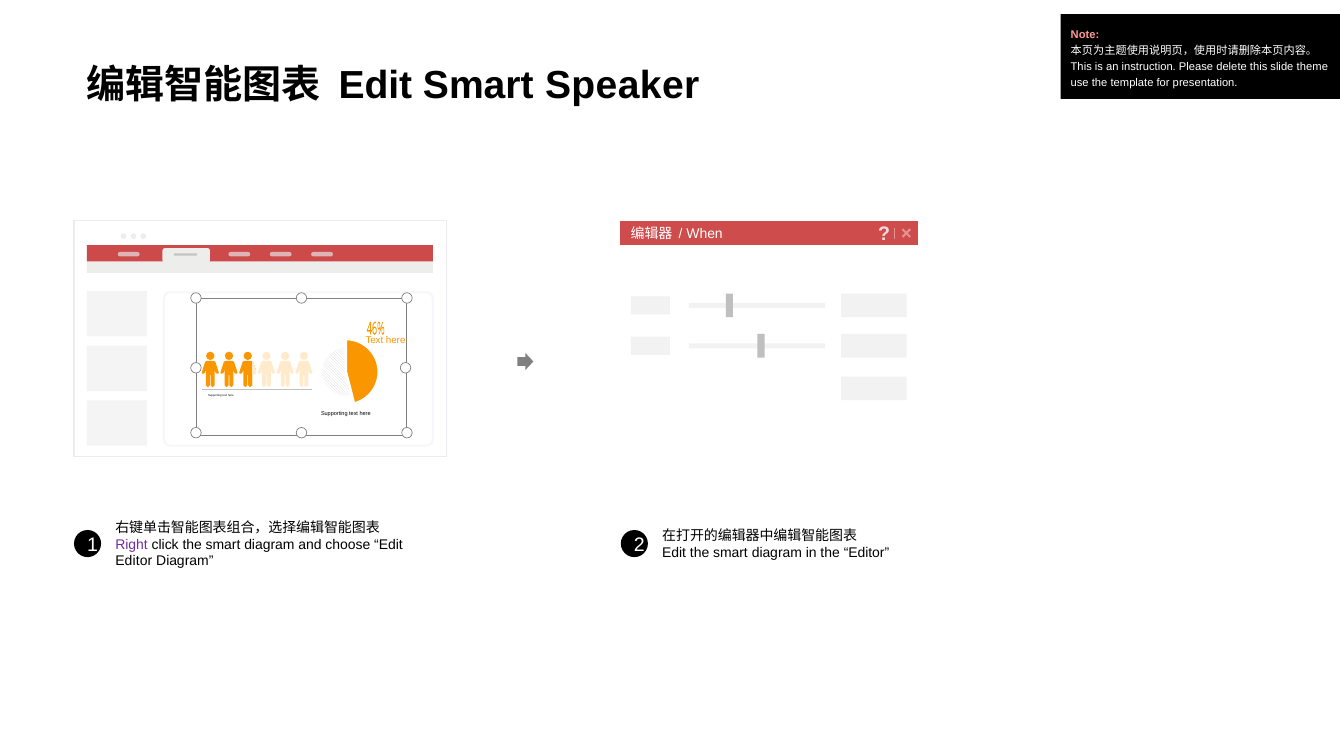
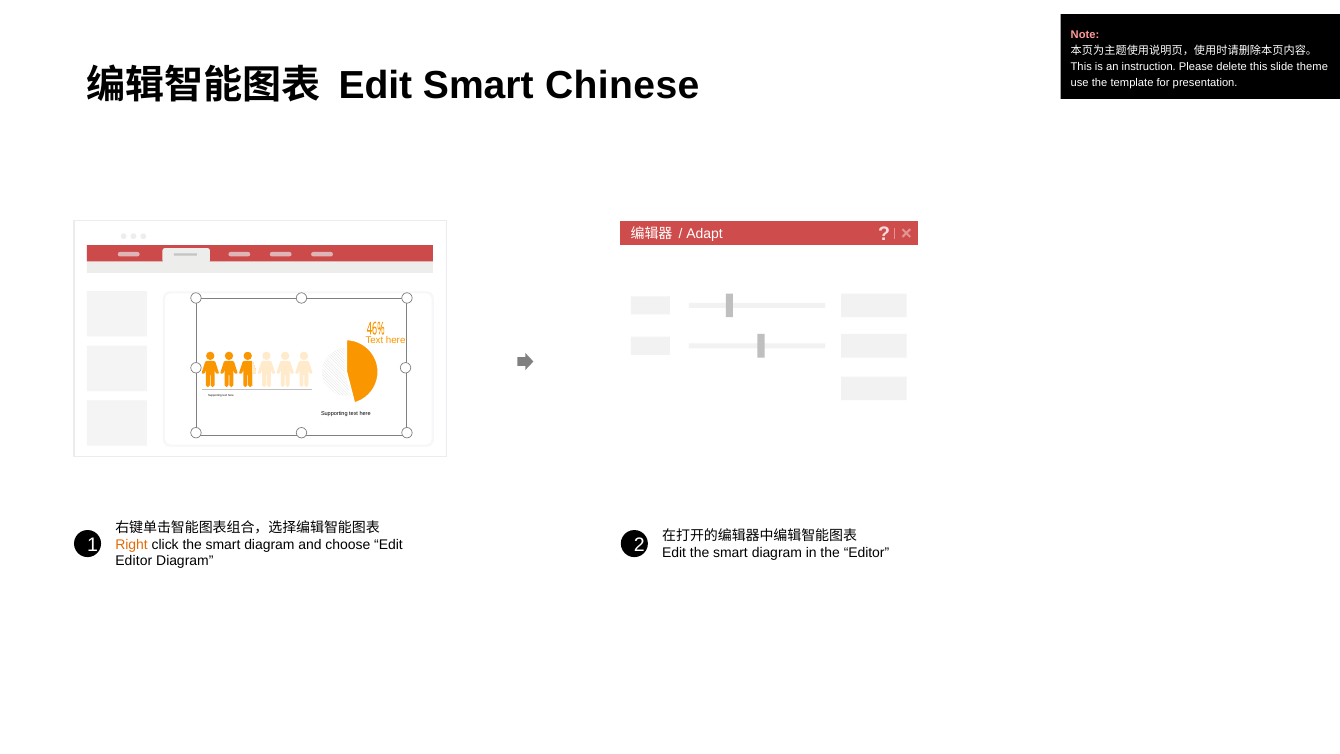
Speaker: Speaker -> Chinese (622, 85)
When: When -> Adapt (705, 234)
Right colour: purple -> orange (132, 544)
